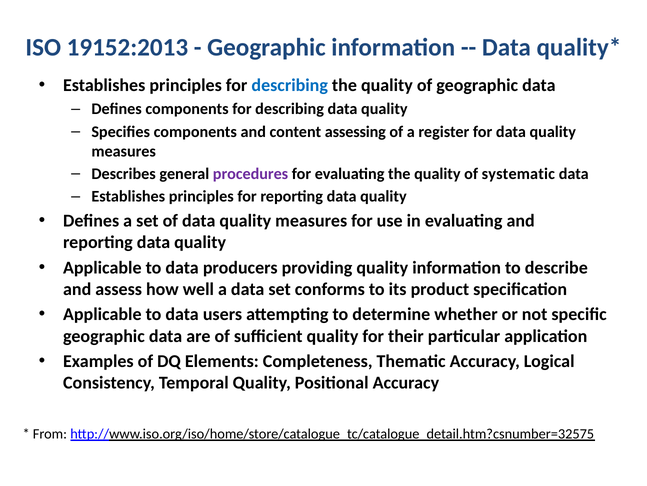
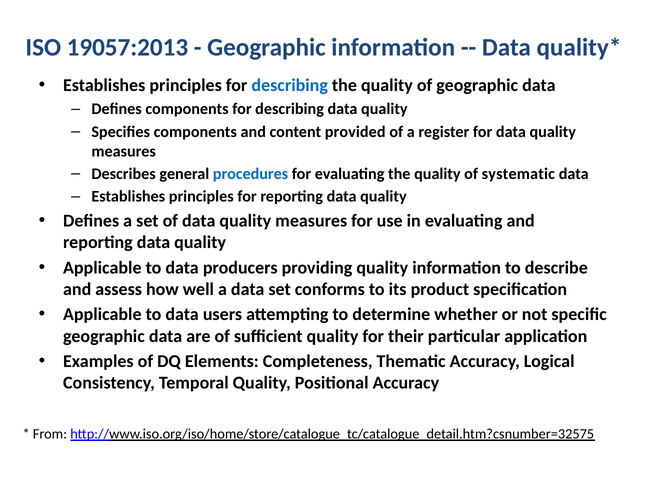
19152:2013: 19152:2013 -> 19057:2013 (127, 48)
assessing: assessing -> provided (355, 132)
procedures colour: purple -> blue (251, 174)
